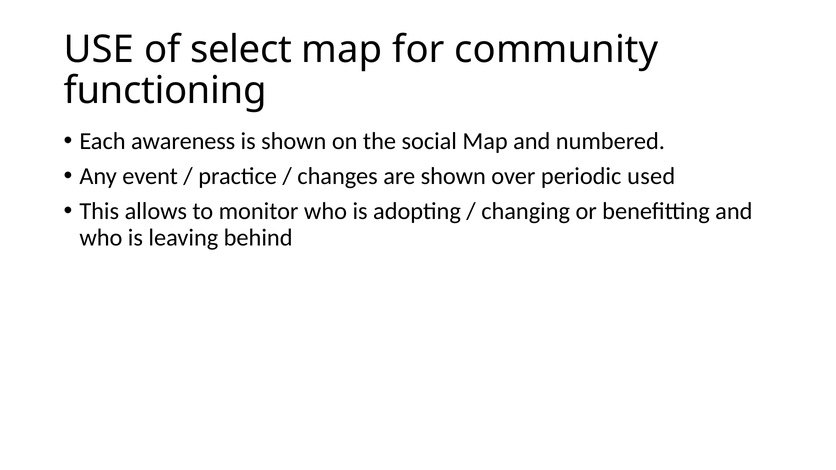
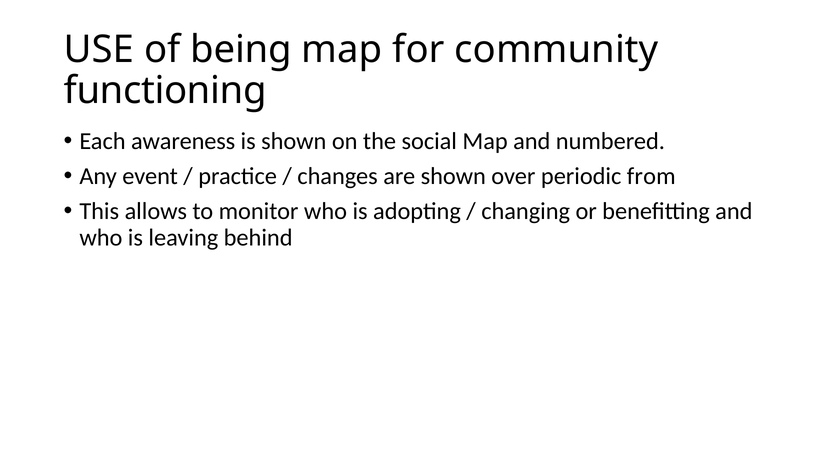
select: select -> being (241, 50)
used: used -> from (651, 176)
